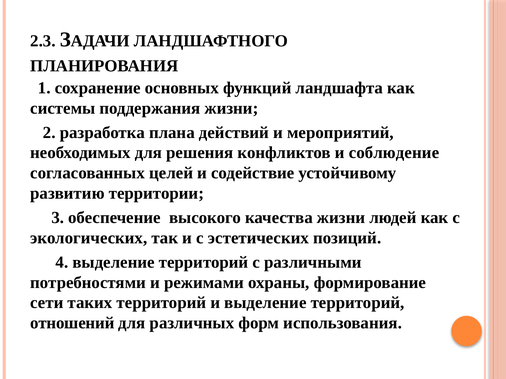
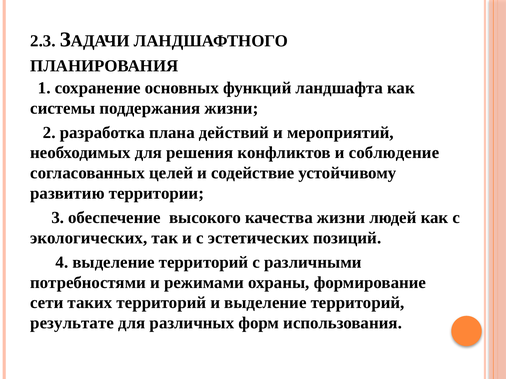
отношений: отношений -> результате (72, 323)
